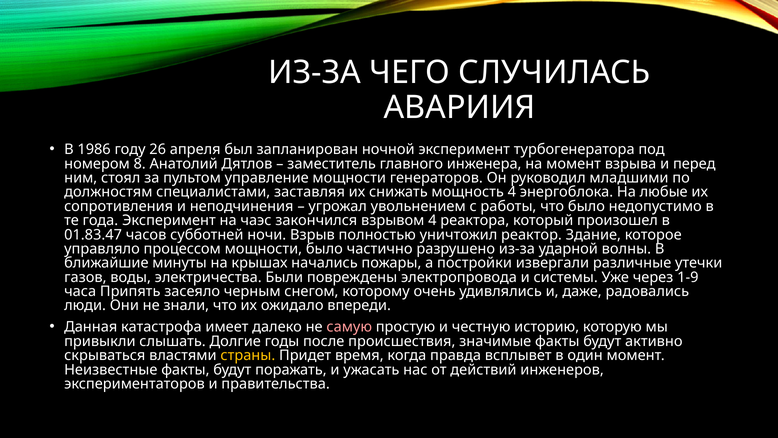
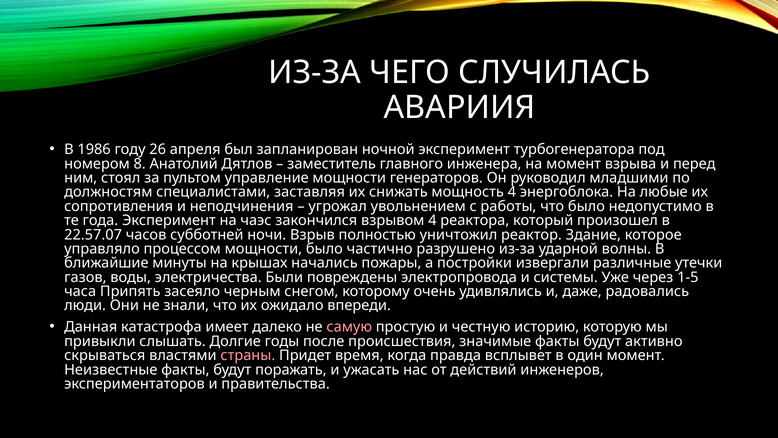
01.83.47: 01.83.47 -> 22.57.07 (93, 235)
1-9: 1-9 -> 1-5 (688, 277)
страны colour: yellow -> pink (248, 355)
